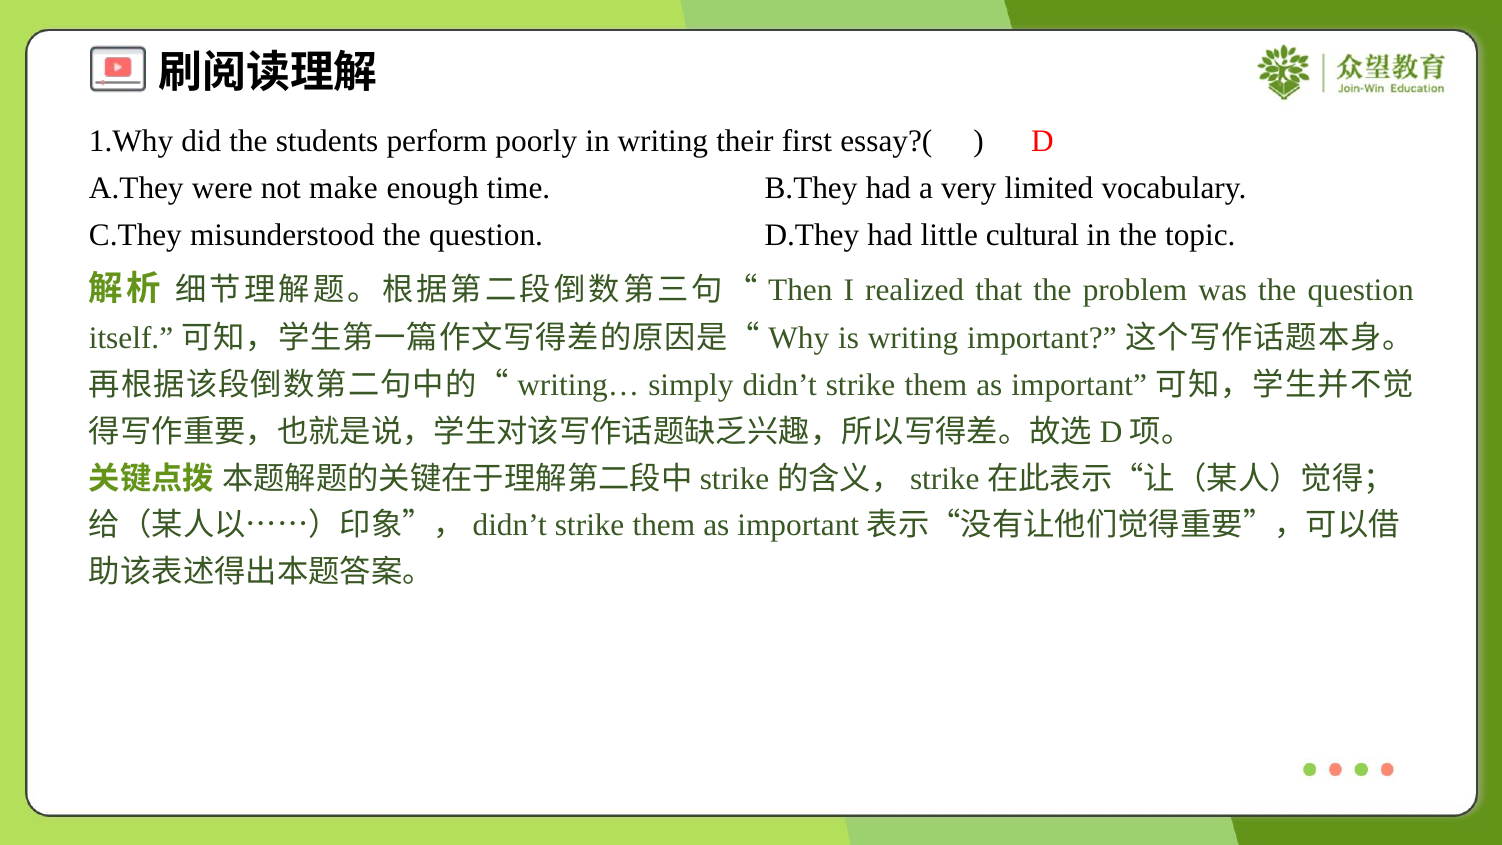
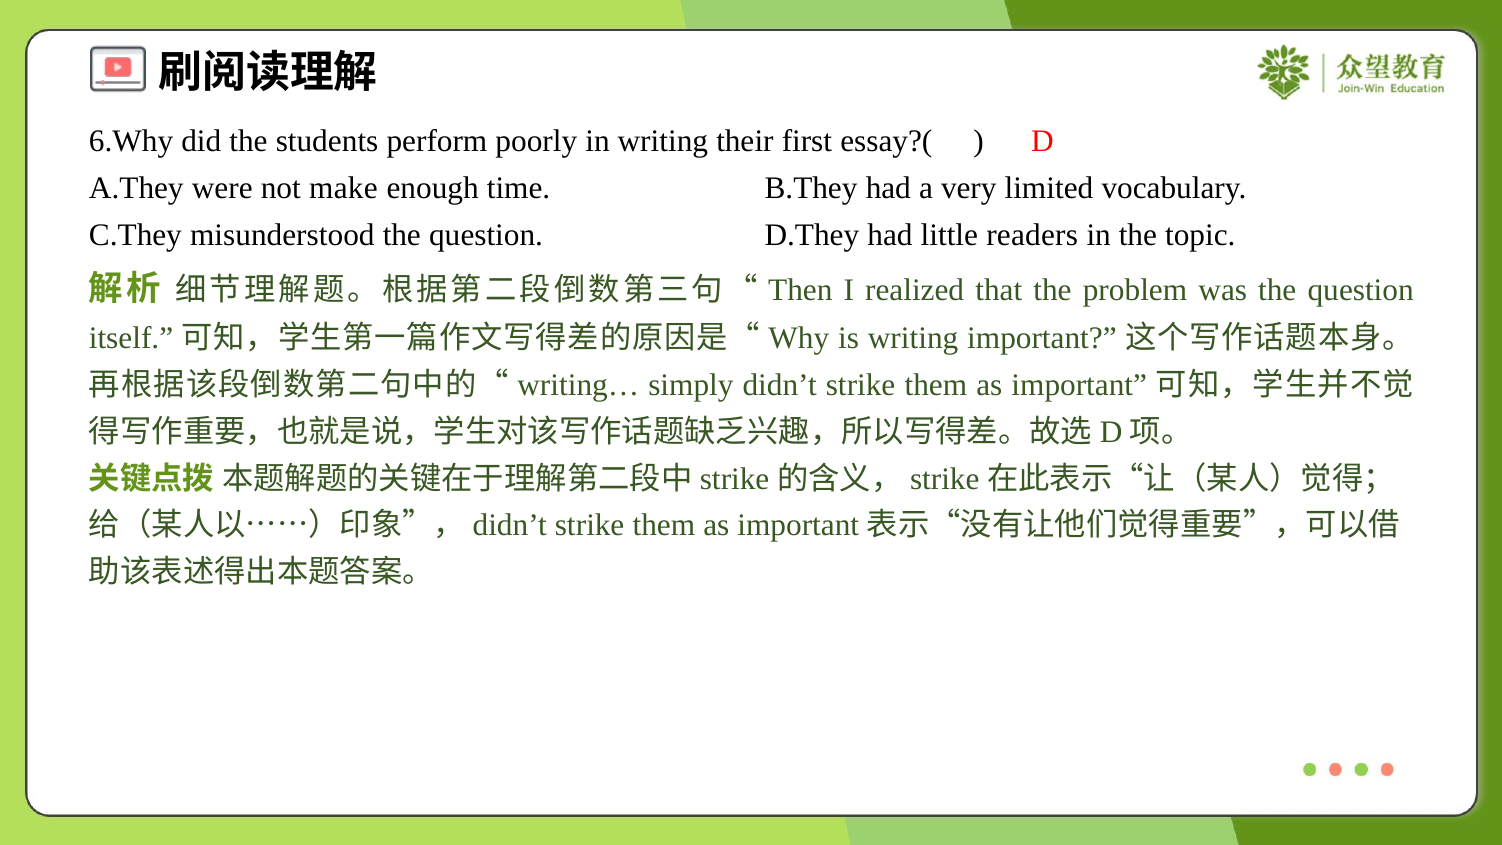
1.Why: 1.Why -> 6.Why (131, 141)
cultural: cultural -> readers (1032, 235)
